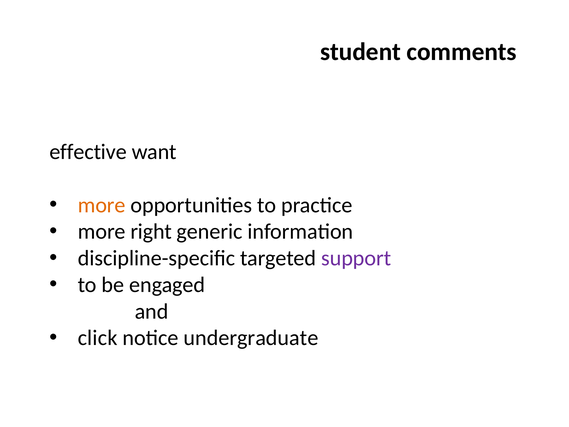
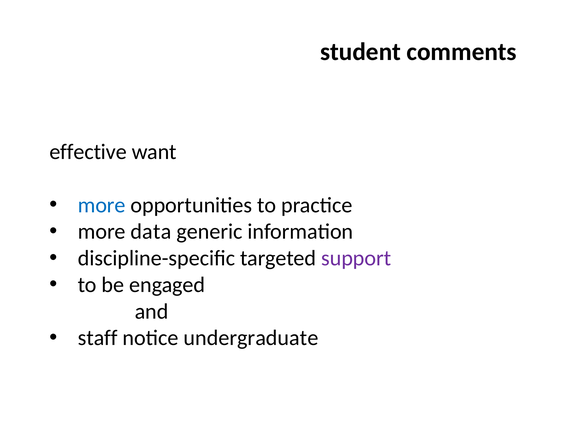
more colour: orange -> blue (102, 205)
right: right -> data (151, 232)
click: click -> staff (98, 338)
